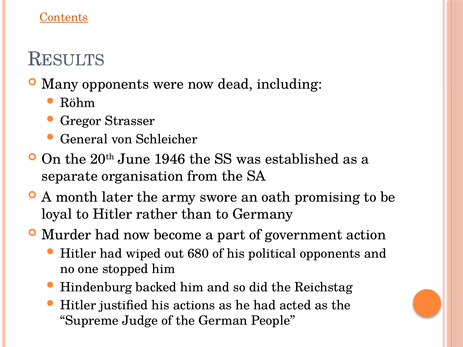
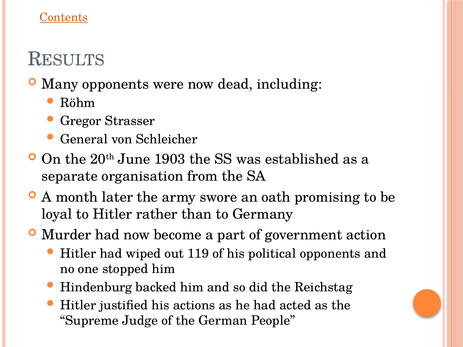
1946: 1946 -> 1903 (170, 159)
680: 680 -> 119 (198, 254)
